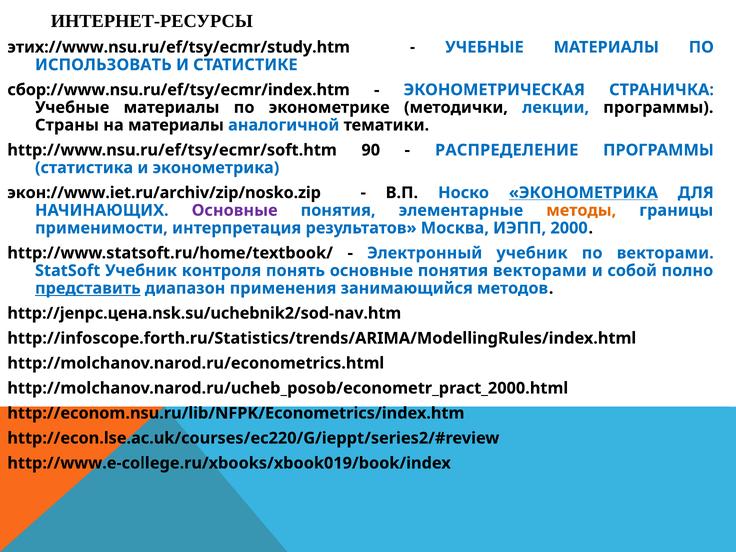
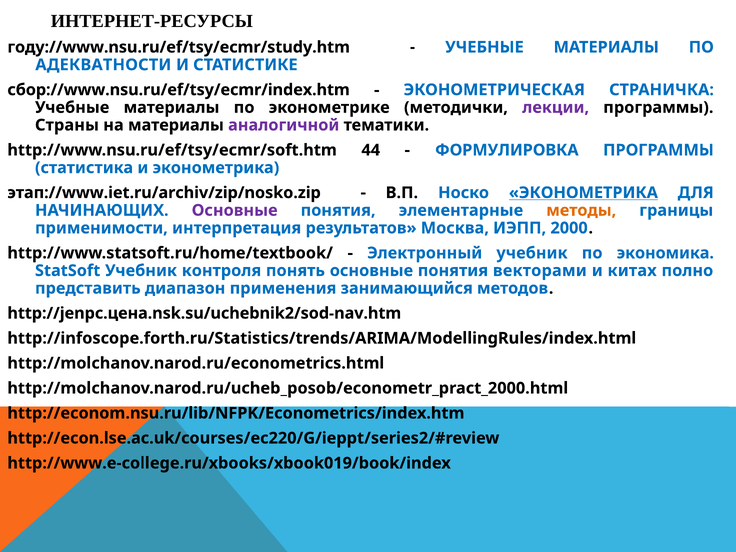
этих://www.nsu.ru/ef/tsy/ecmr/study.htm: этих://www.nsu.ru/ef/tsy/ecmr/study.htm -> году://www.nsu.ru/ef/tsy/ecmr/study.htm (179, 47)
ИСПОЛЬЗОВАТЬ: ИСПОЛЬЗОВАТЬ -> АДЕКВАТНОСТИ (103, 65)
лекции colour: blue -> purple (556, 107)
аналогичной colour: blue -> purple (284, 125)
90: 90 -> 44 (371, 150)
РАСПРЕДЕЛЕНИЕ: РАСПРЕДЕЛЕНИЕ -> ФОРМУЛИРОВКА (507, 150)
экон://www.iet.ru/archiv/zip/nosko.zip: экон://www.iet.ru/archiv/zip/nosko.zip -> этап://www.iet.ru/archiv/zip/nosko.zip (164, 193)
по векторами: векторами -> экономика (665, 253)
собой: собой -> китах (632, 271)
представить underline: present -> none (88, 288)
